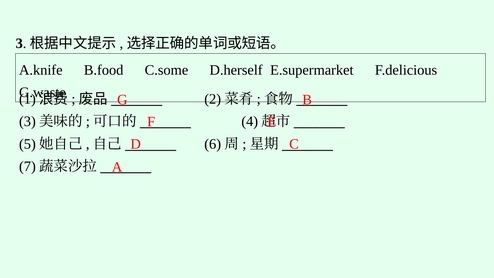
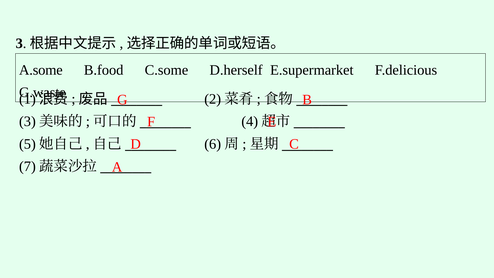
A.knife: A.knife -> A.some (41, 70)
